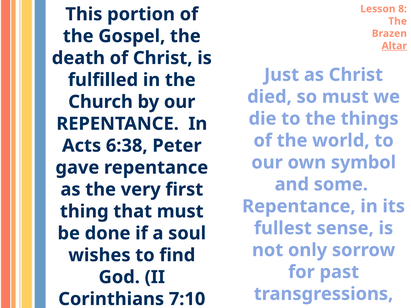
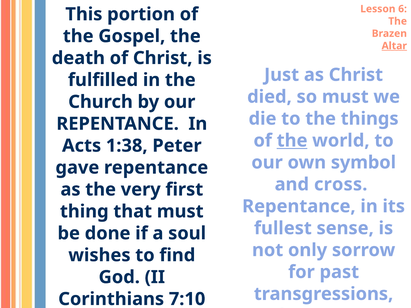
8: 8 -> 6 (403, 9)
the underline: none -> present (292, 141)
6:38: 6:38 -> 1:38 (127, 146)
some: some -> cross (341, 185)
